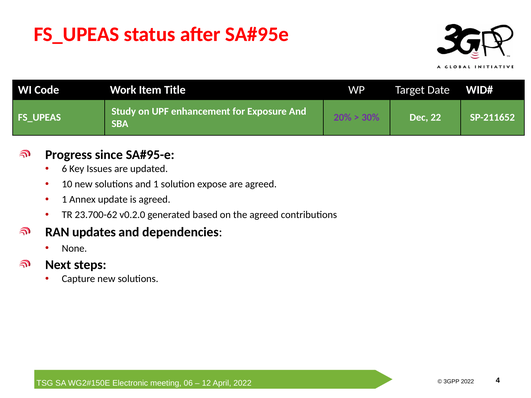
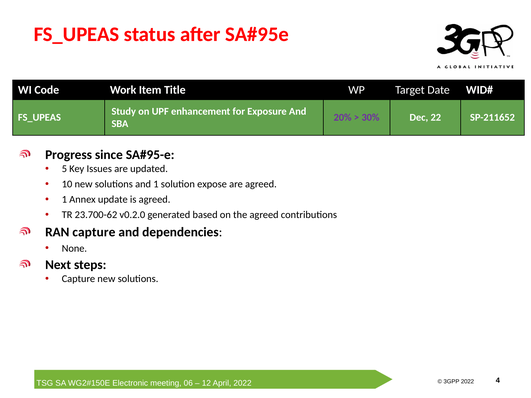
6: 6 -> 5 (64, 169)
RAN updates: updates -> capture (94, 232)
